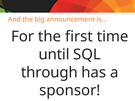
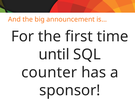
through: through -> counter (49, 73)
